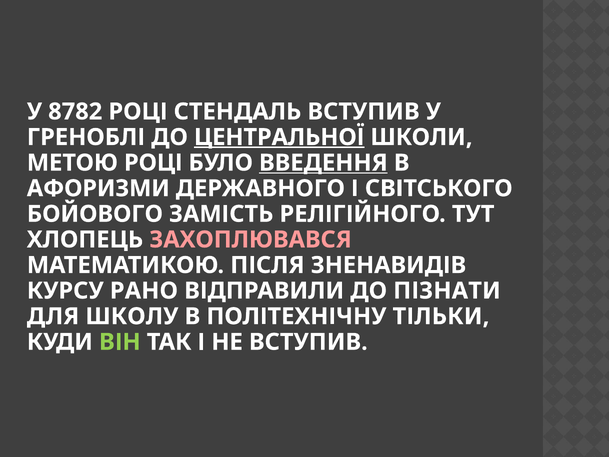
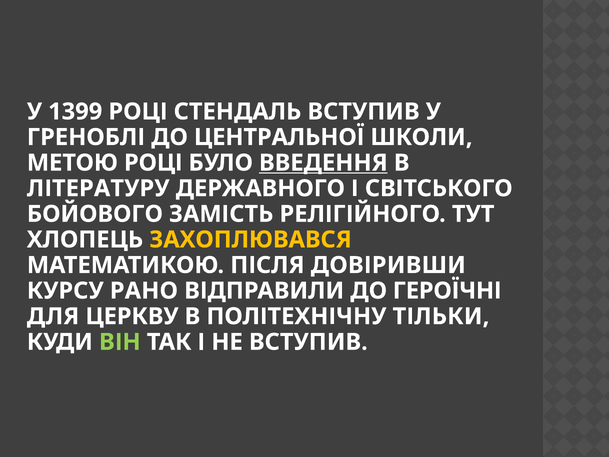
8782: 8782 -> 1399 (75, 112)
ЦЕНТРАЛЬНОЇ underline: present -> none (279, 137)
АФОРИЗМИ: АФОРИЗМИ -> ЛІТЕРАТУРУ (98, 188)
ЗАХОПЛЮВАВСЯ colour: pink -> yellow (251, 239)
ЗНЕНАВИДІВ: ЗНЕНАВИДІВ -> ДОВІРИВШИ (388, 265)
ПІЗНАТИ: ПІЗНАТИ -> ГЕРОЇЧНІ (447, 291)
ШКОЛУ: ШКОЛУ -> ЦЕРКВУ (132, 316)
